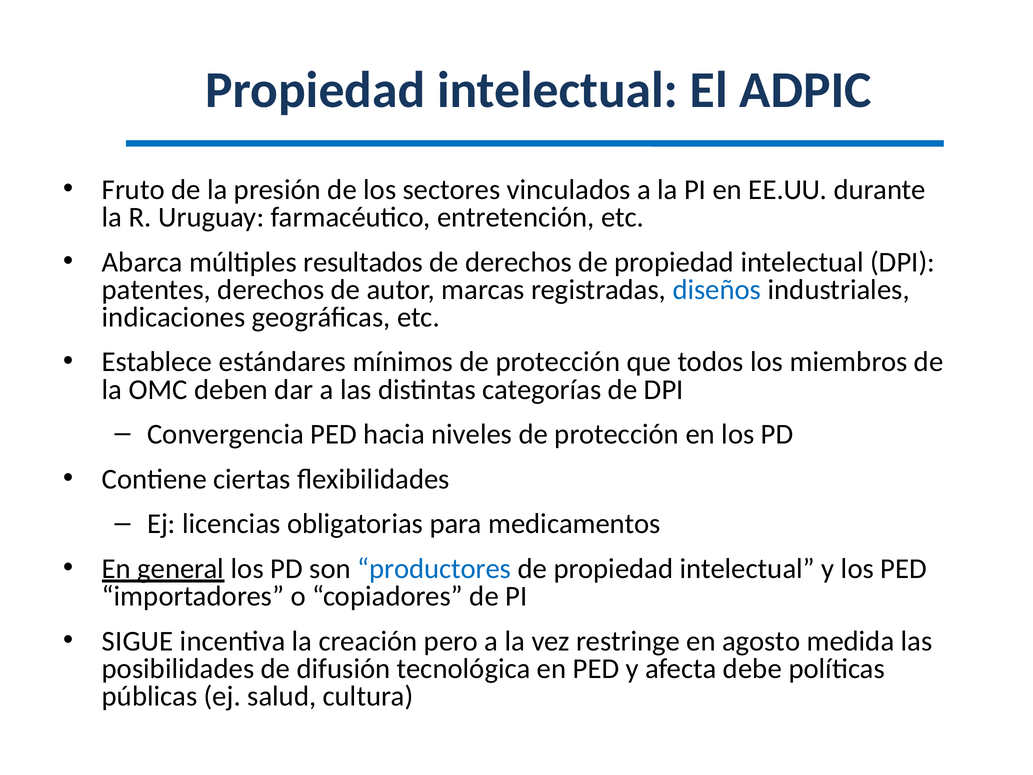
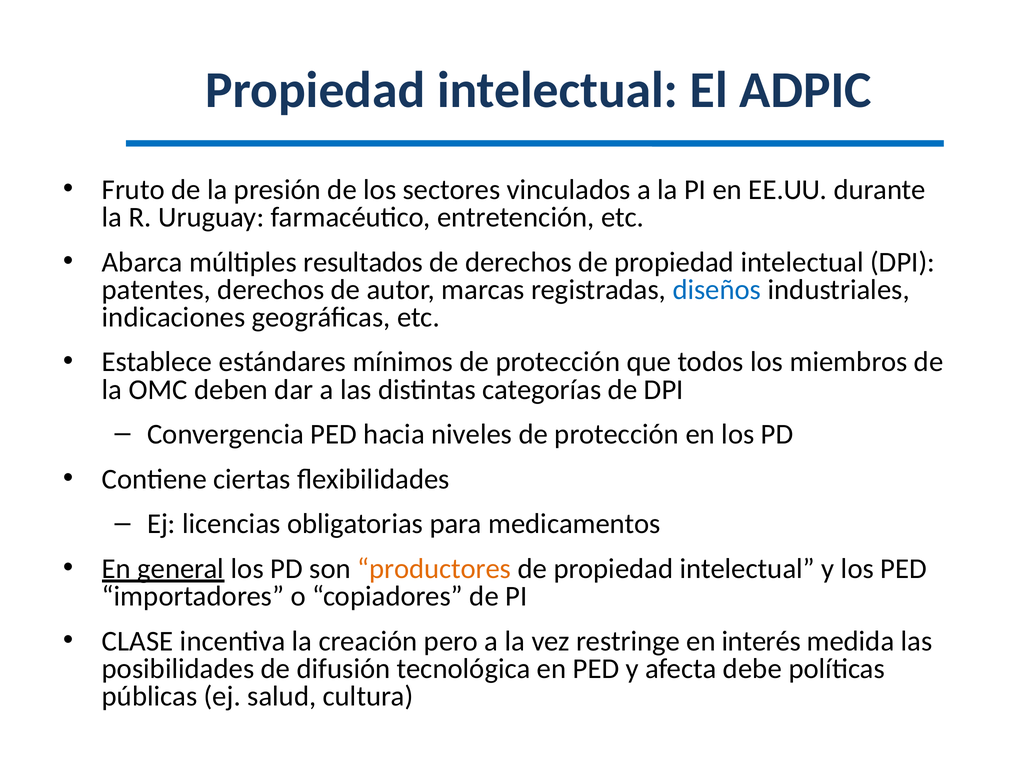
productores colour: blue -> orange (434, 569)
SIGUE: SIGUE -> CLASE (138, 641)
agosto: agosto -> interés (761, 641)
